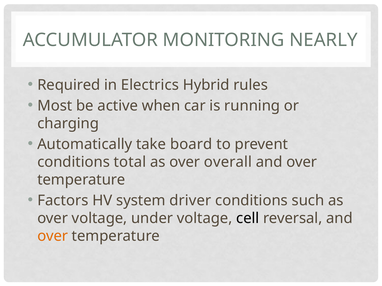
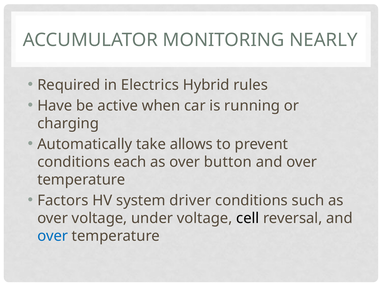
Most: Most -> Have (55, 106)
board: board -> allows (191, 144)
total: total -> each (130, 162)
overall: overall -> button (228, 162)
over colour: orange -> blue (53, 236)
